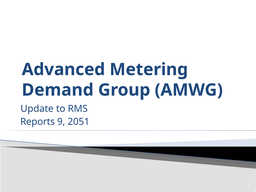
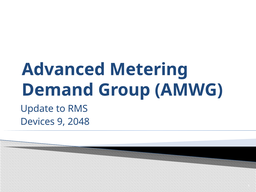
Reports: Reports -> Devices (38, 122)
2051: 2051 -> 2048 (79, 122)
